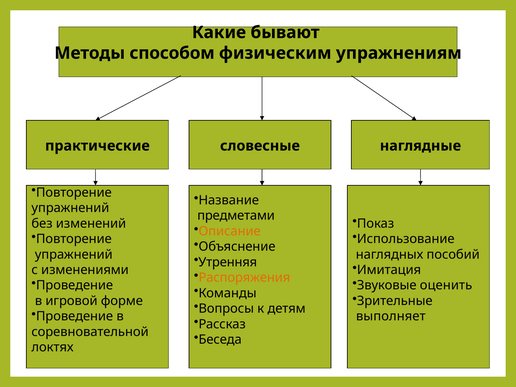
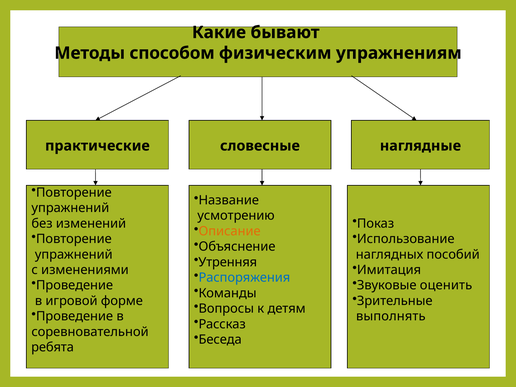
предметами: предметами -> усмотрению (236, 216)
Распоряжения colour: orange -> blue (244, 278)
выполняет: выполняет -> выполнять (391, 316)
локтях: локтях -> ребята (53, 347)
